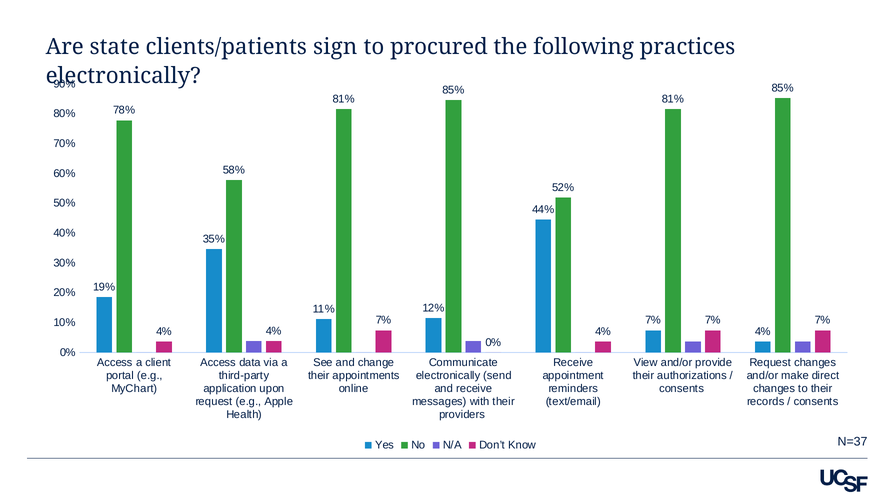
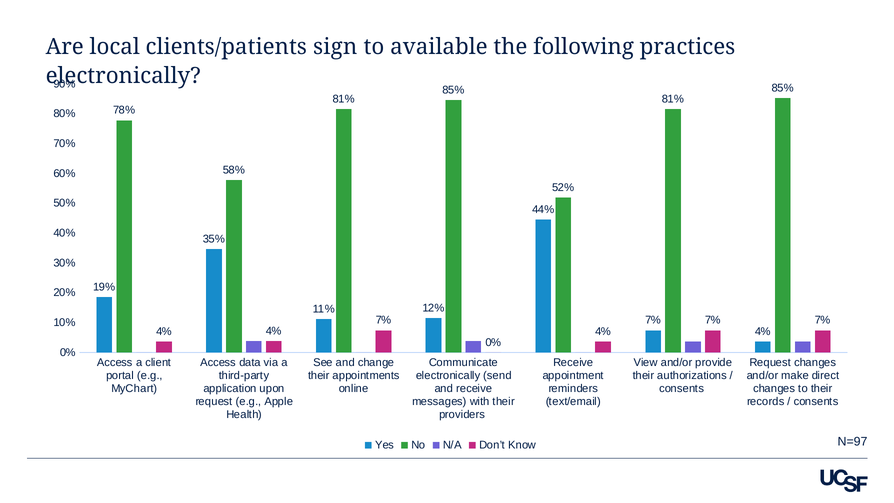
state: state -> local (115, 47)
procured: procured -> available (439, 47)
N=37: N=37 -> N=97 (853, 442)
